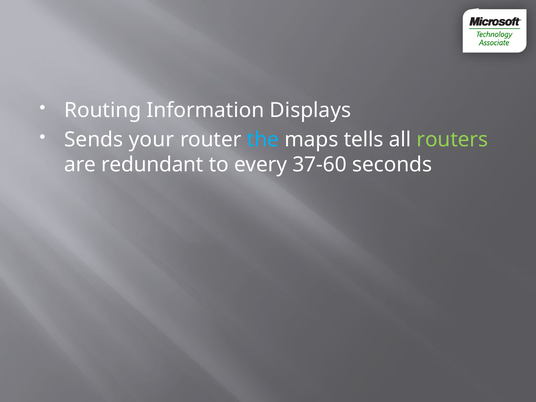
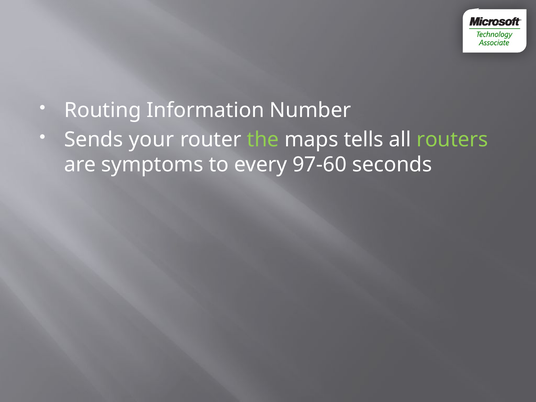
Displays: Displays -> Number (310, 110)
the colour: light blue -> light green (263, 140)
redundant: redundant -> symptoms (152, 165)
37-60: 37-60 -> 97-60 (320, 165)
